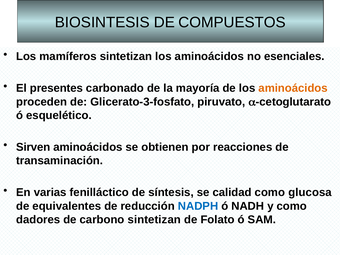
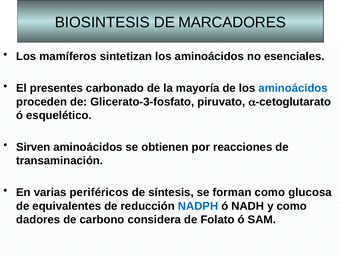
COMPUESTOS: COMPUESTOS -> MARCADORES (232, 22)
aminoácidos colour: orange -> blue (293, 88)
fenilláctico: fenilláctico -> periféricos (99, 192)
calidad: calidad -> forman (232, 192)
carbono sintetizan: sintetizan -> considera (154, 220)
